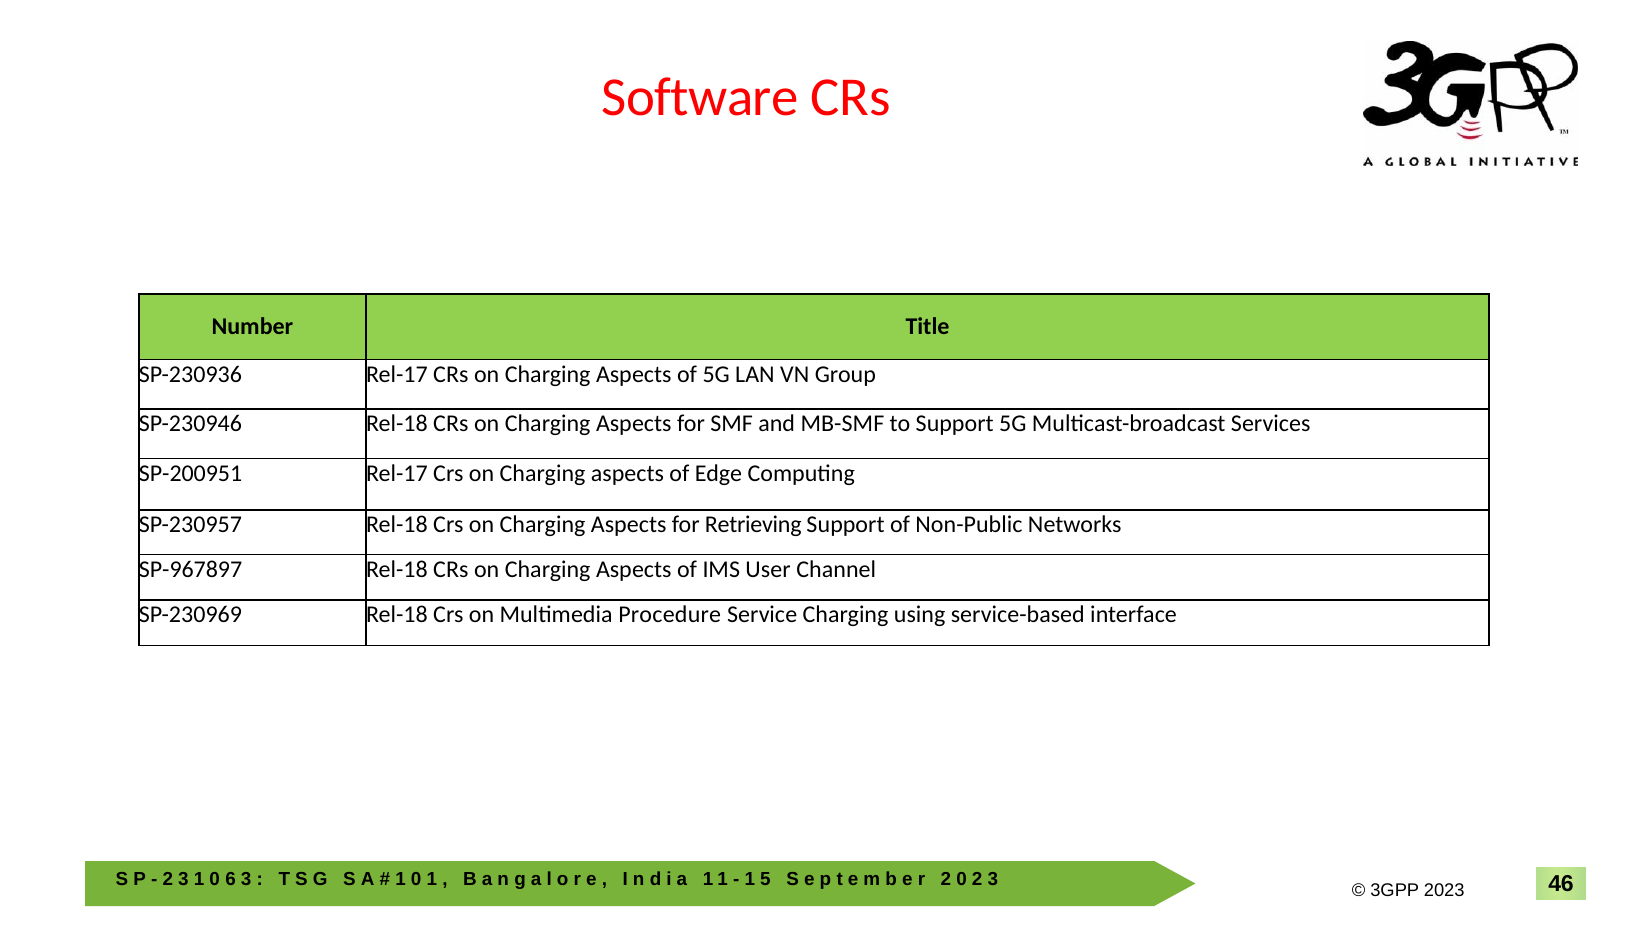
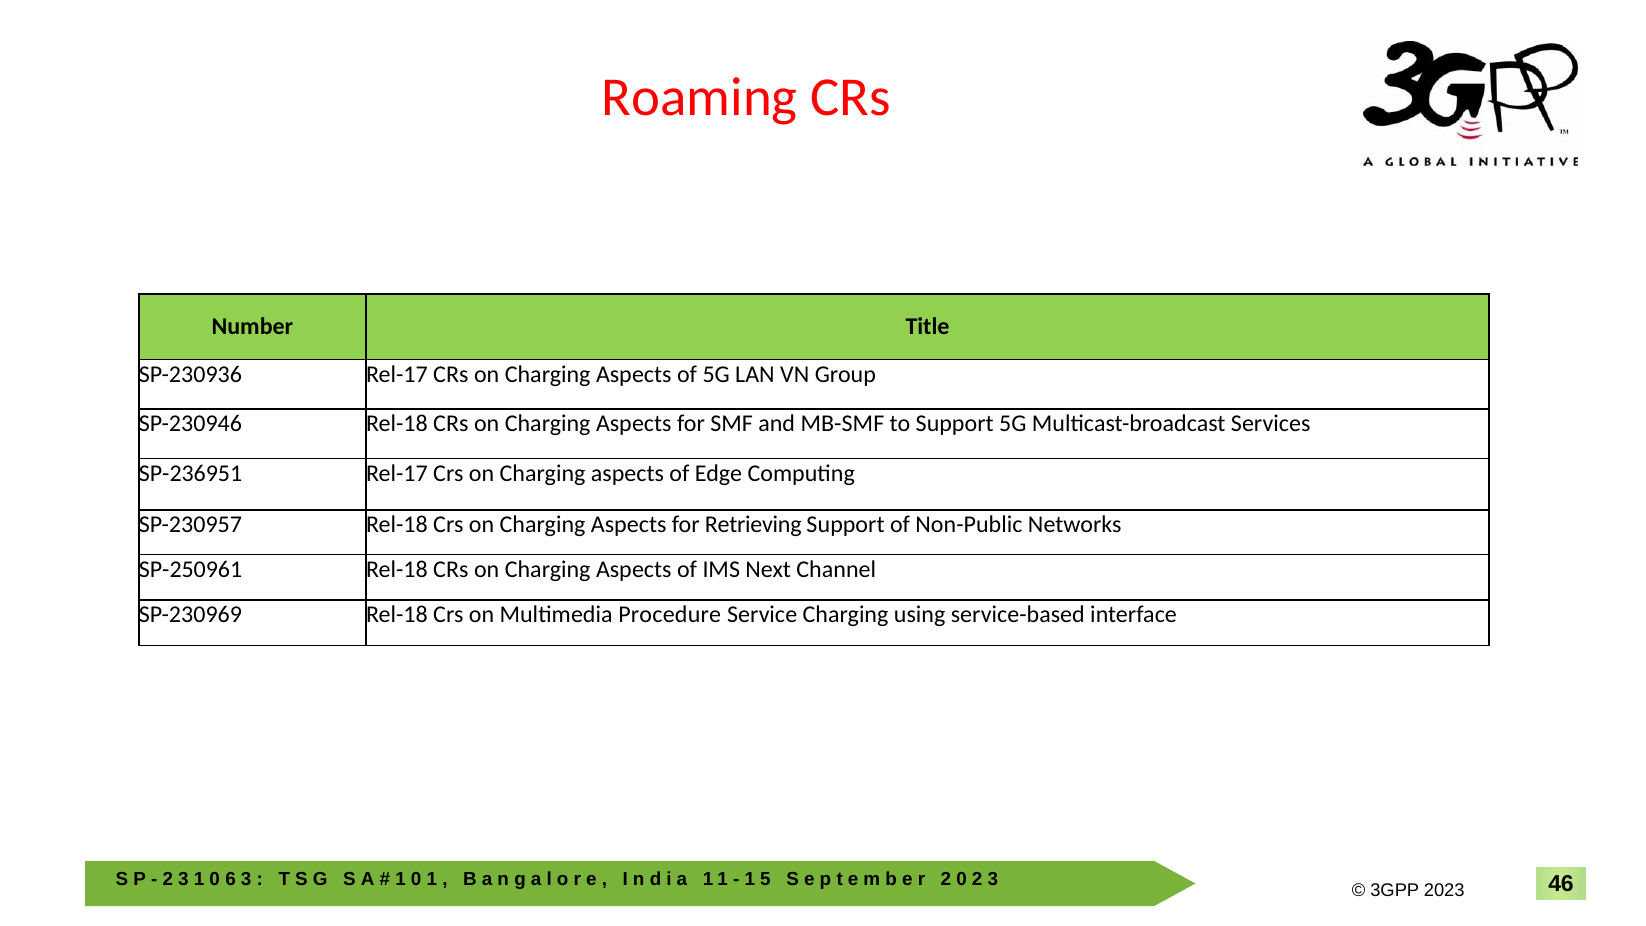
Software: Software -> Roaming (700, 97)
SP-200951: SP-200951 -> SP-236951 (191, 473)
SP-967897: SP-967897 -> SP-250961 (191, 569)
User: User -> Next (768, 569)
